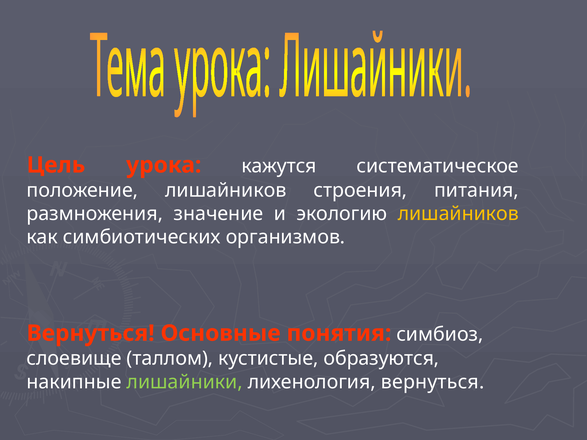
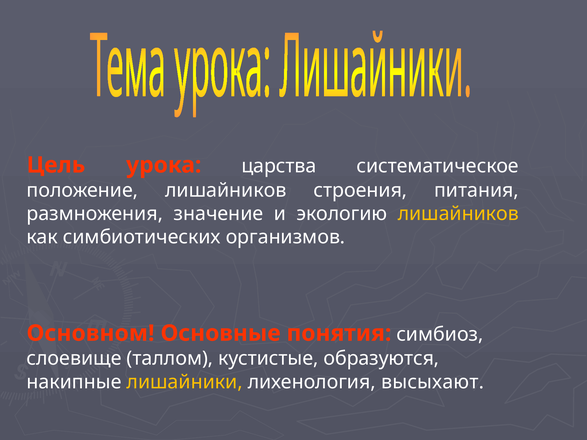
кажутся: кажутся -> царства (279, 166)
Вернуться: Вернуться -> Основном (91, 333)
лишайники colour: light green -> yellow (185, 382)
лихенология вернуться: вернуться -> высыхают (433, 382)
